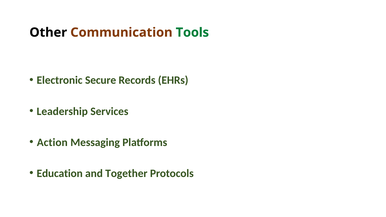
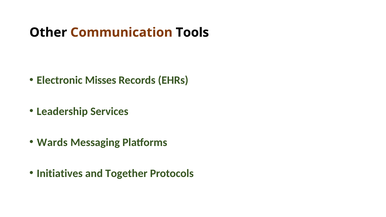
Tools colour: green -> black (192, 32)
Secure: Secure -> Misses (101, 80)
Action: Action -> Wards (52, 142)
Education: Education -> Initiatives (60, 173)
